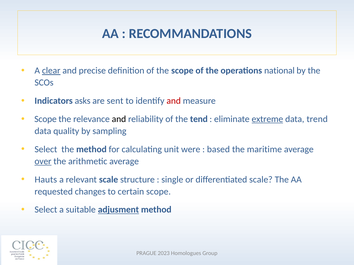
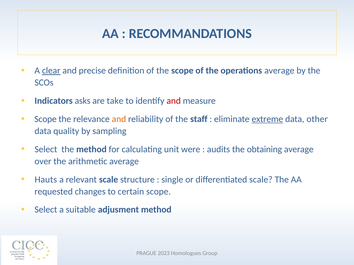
operations national: national -> average (279, 71)
sent: sent -> take (115, 101)
and colour: black -> orange (119, 119)
tend: tend -> staff (199, 119)
trend: trend -> other (317, 119)
based: based -> audits (218, 150)
maritime: maritime -> obtaining (264, 150)
over underline: present -> none (43, 162)
adjusment underline: present -> none (118, 210)
